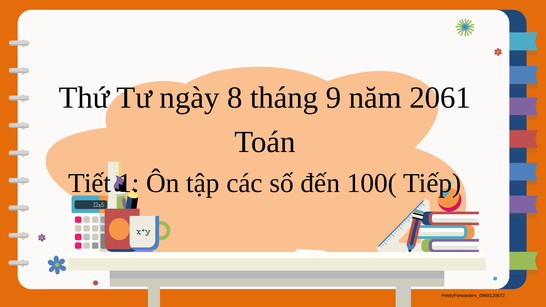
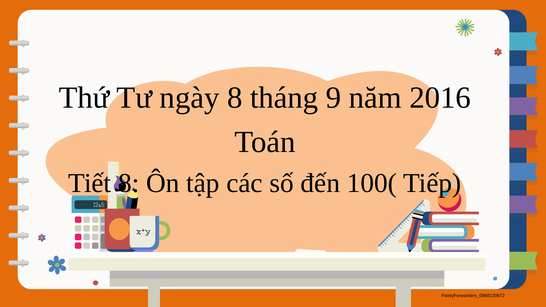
2061: 2061 -> 2016 (440, 98)
Tiết 1: 1 -> 8 (129, 183)
